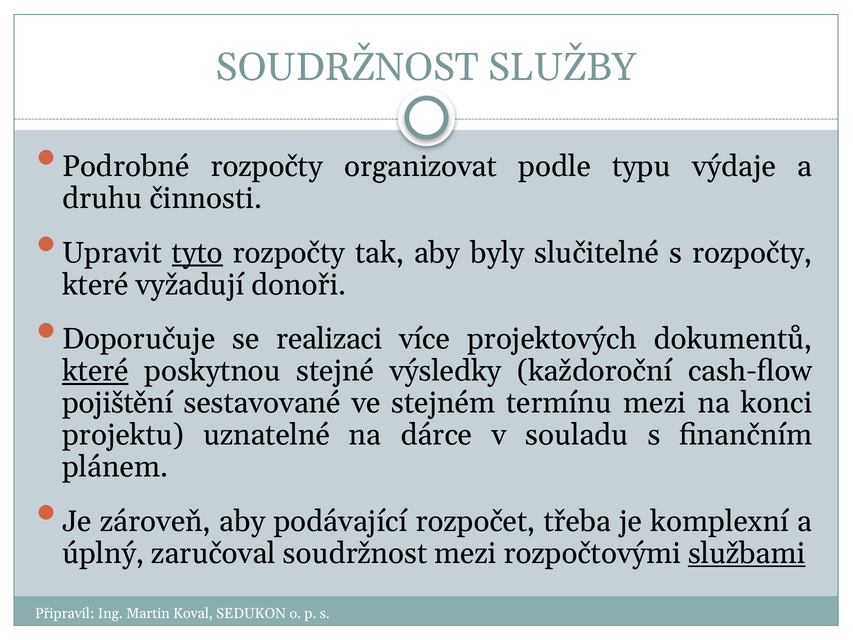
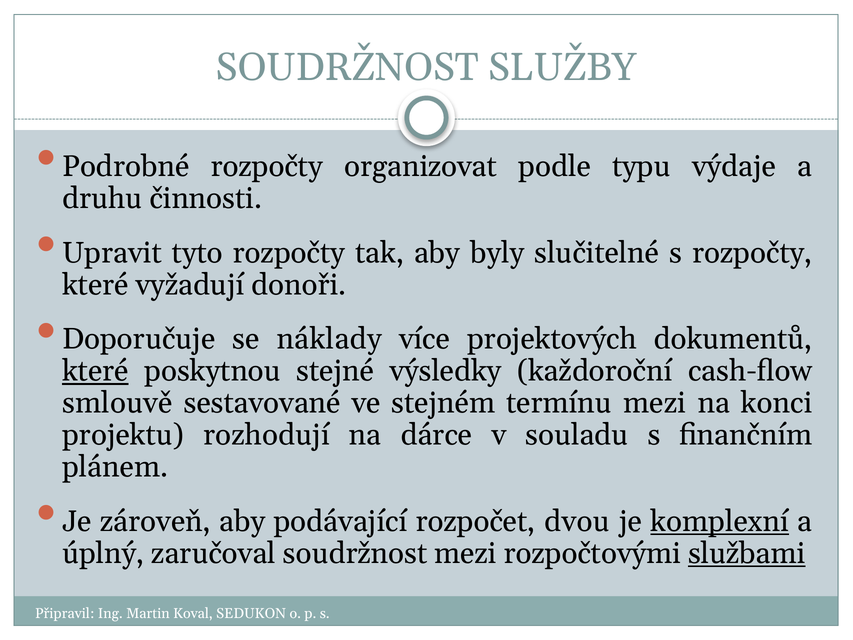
tyto underline: present -> none (197, 253)
realizaci: realizaci -> náklady (329, 339)
pojištění: pojištění -> smlouvě (117, 403)
uznatelné: uznatelné -> rozhodují (266, 435)
třeba: třeba -> dvou (577, 521)
komplexní underline: none -> present (720, 521)
